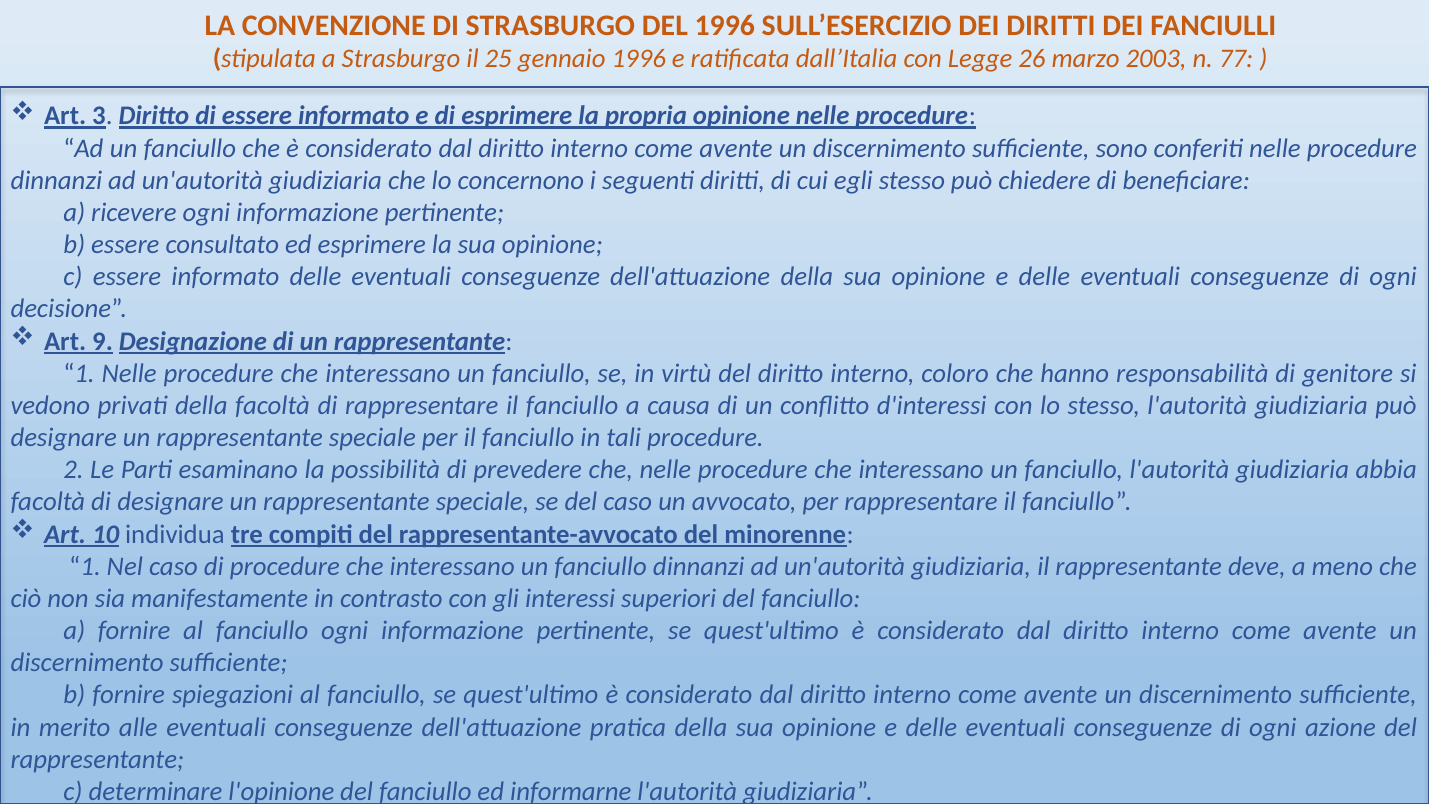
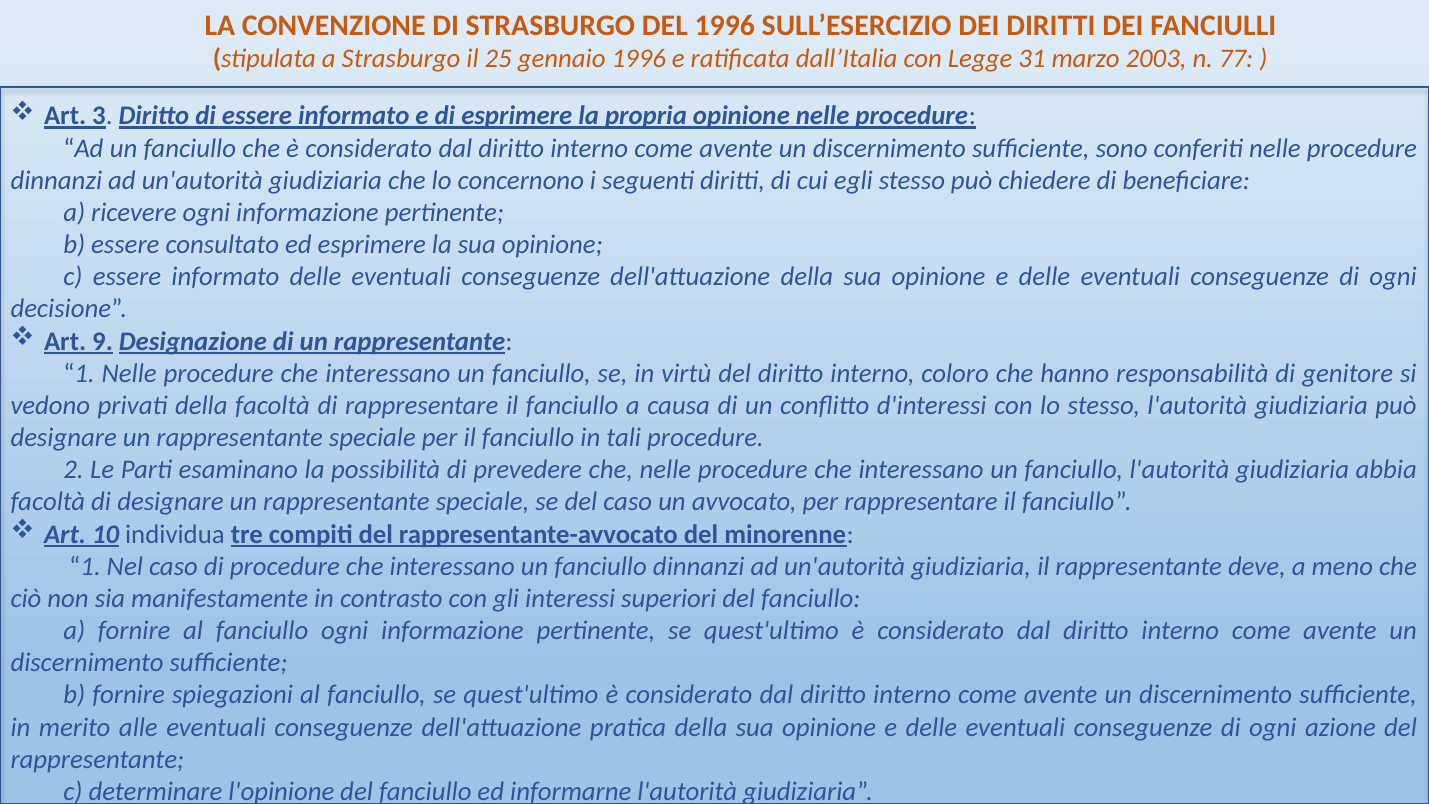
26: 26 -> 31 (1032, 59)
